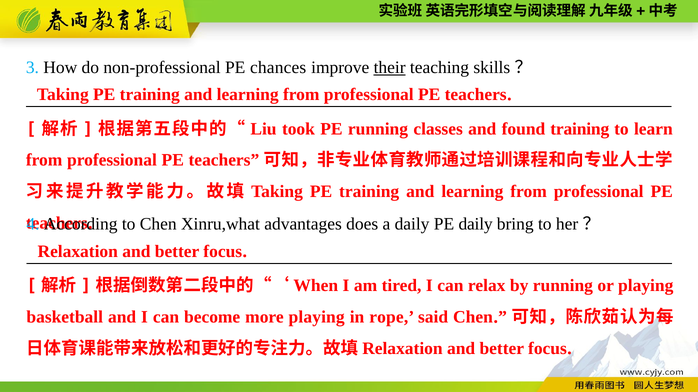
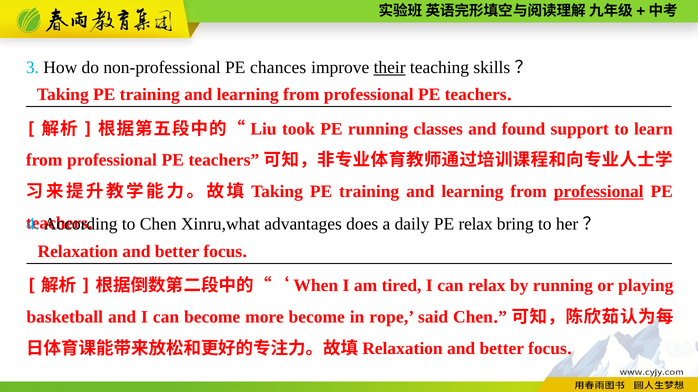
found training: training -> support (580, 129)
professional underline: none -> present (599, 192)
PE daily: daily -> relax (476, 225)
more playing: playing -> become (317, 318)
